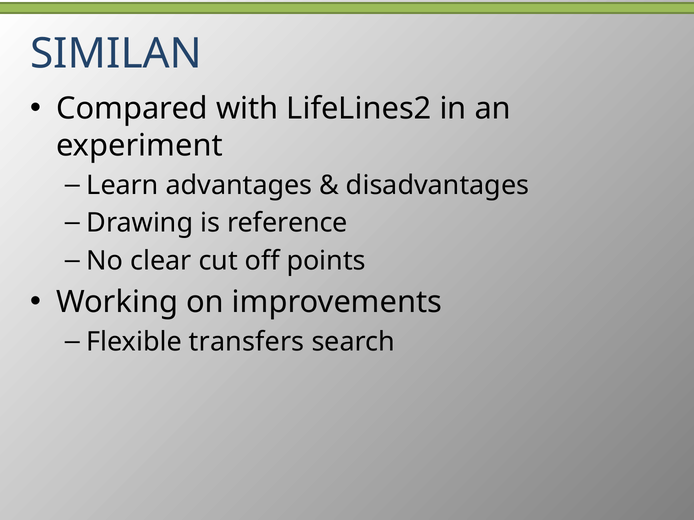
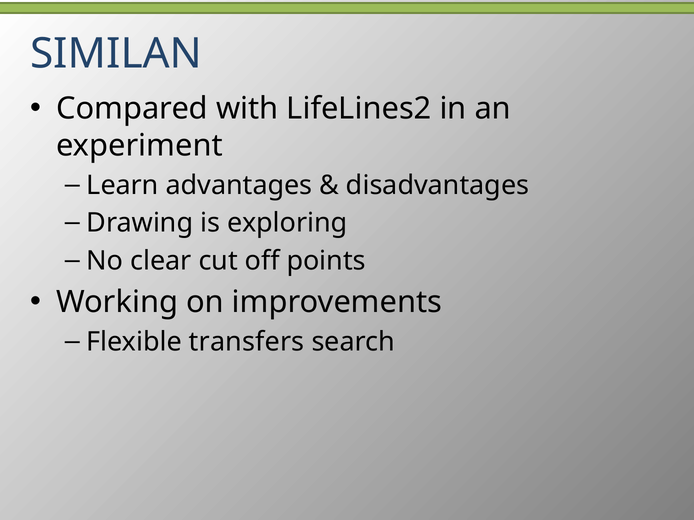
reference: reference -> exploring (287, 223)
